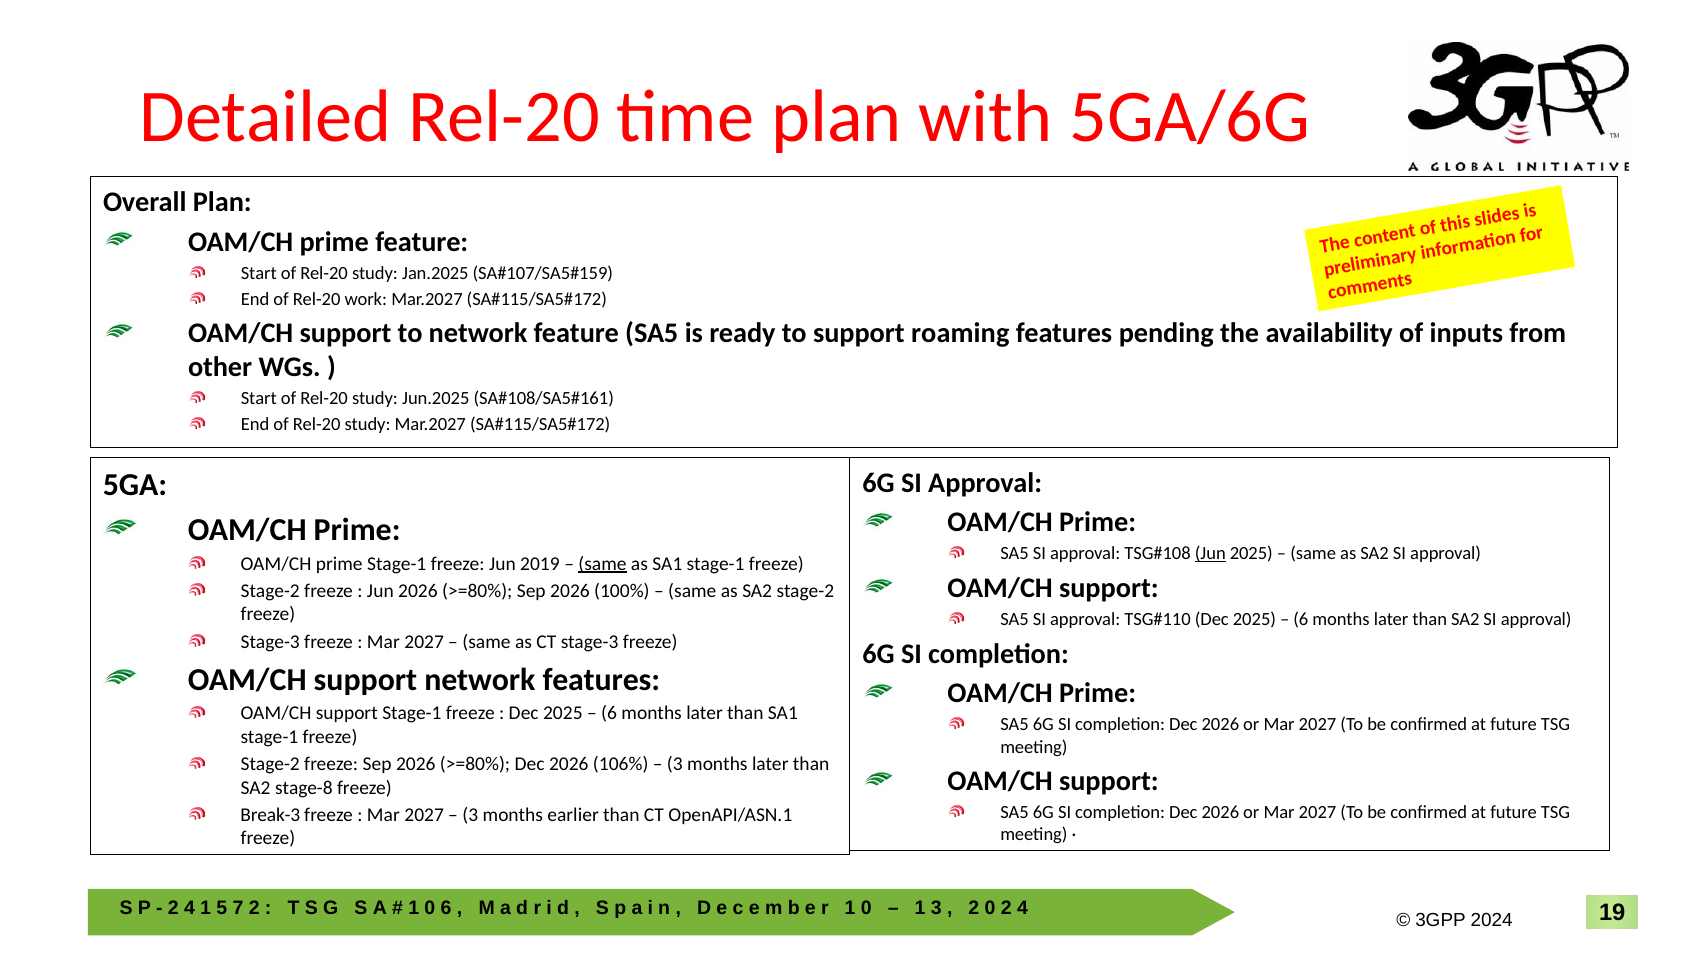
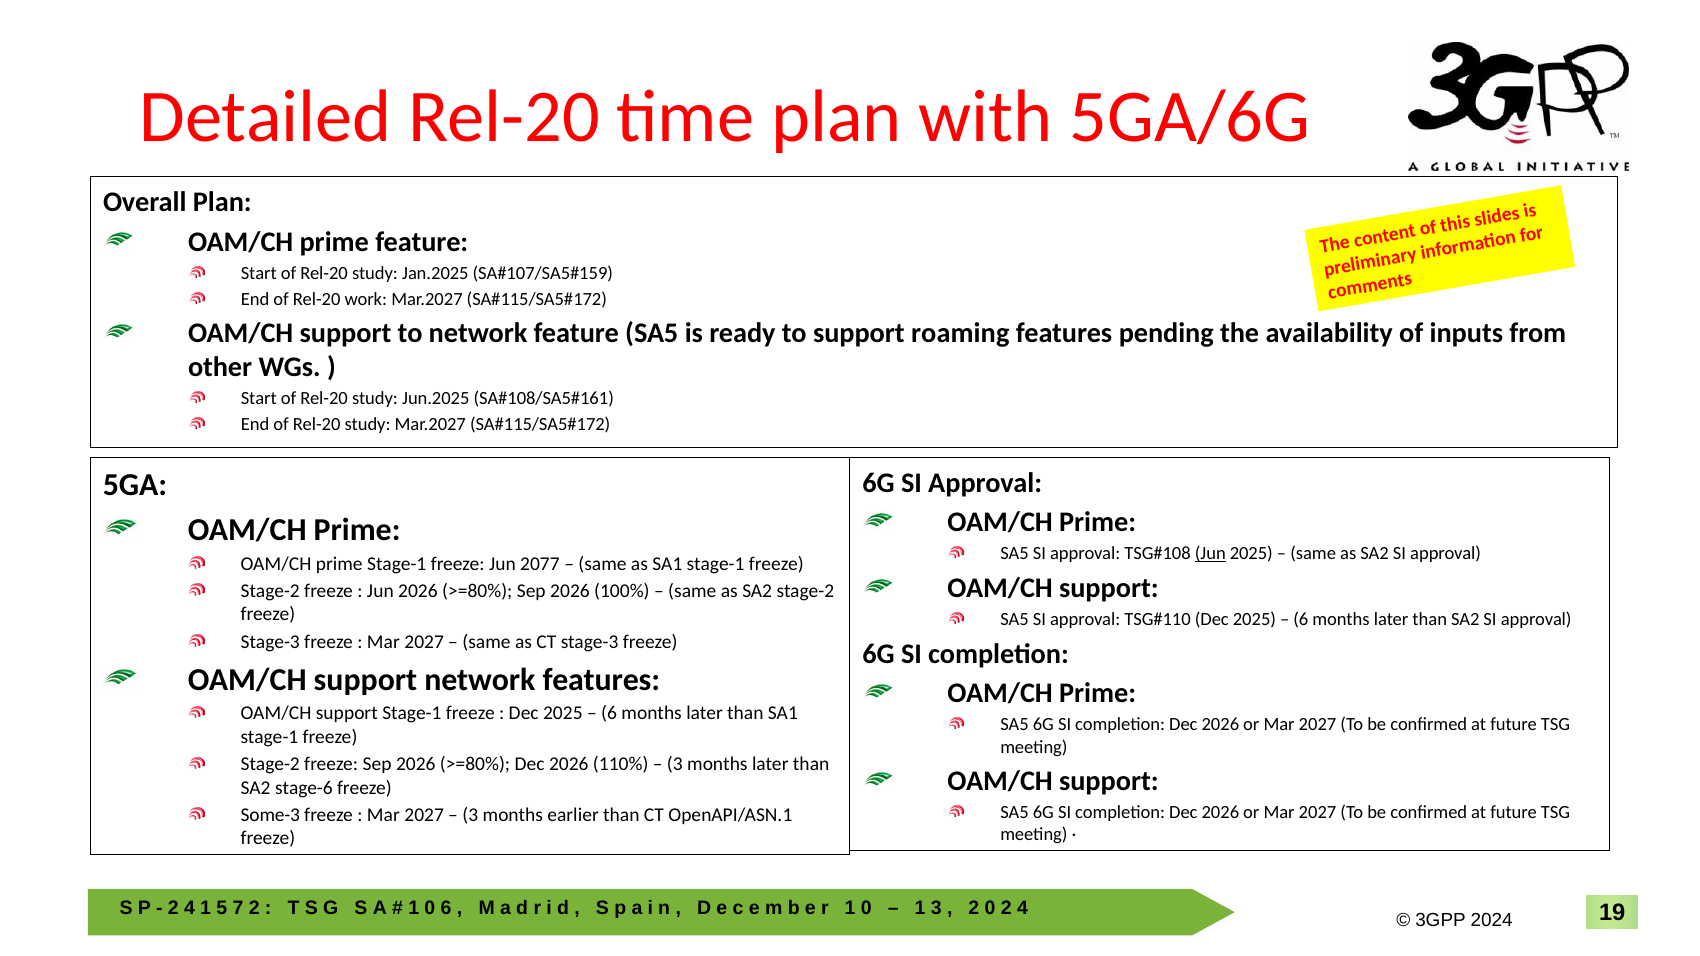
2019: 2019 -> 2077 (540, 564)
same underline: present -> none (602, 564)
106%: 106% -> 110% (621, 764)
stage-8: stage-8 -> stage-6 (304, 788)
Break-3: Break-3 -> Some-3 (270, 815)
